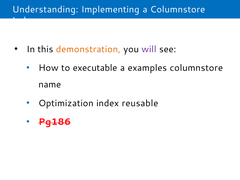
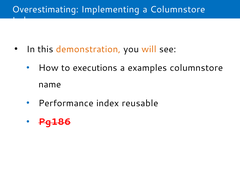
Understanding: Understanding -> Overestimating (45, 9)
will colour: purple -> orange (149, 49)
executable: executable -> executions (95, 68)
Optimization: Optimization -> Performance (66, 103)
